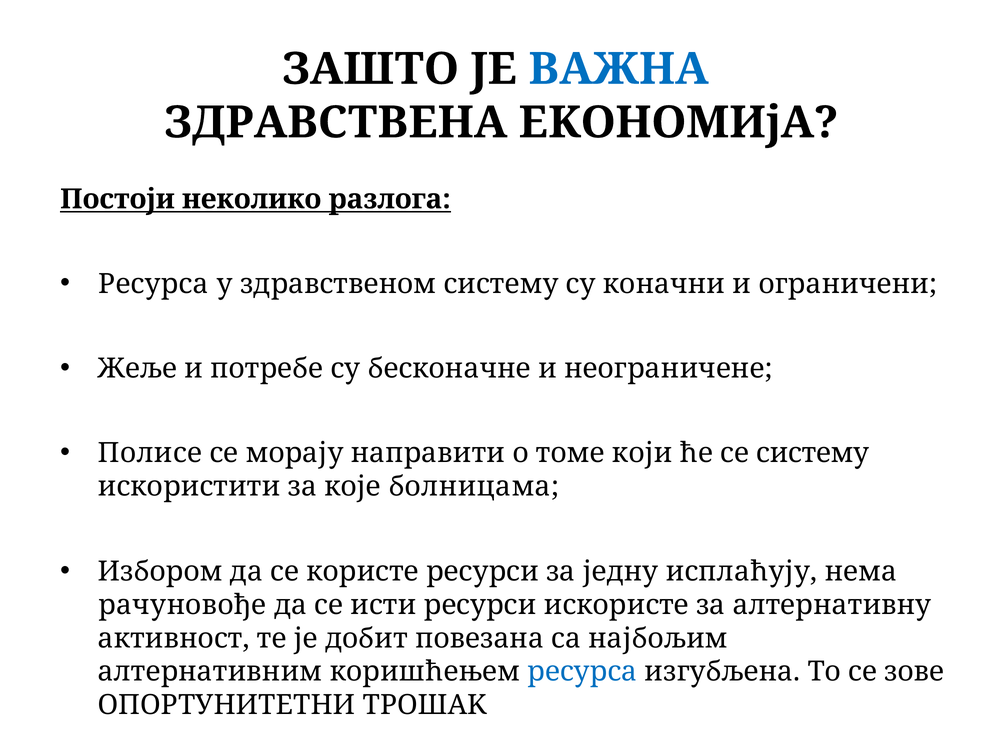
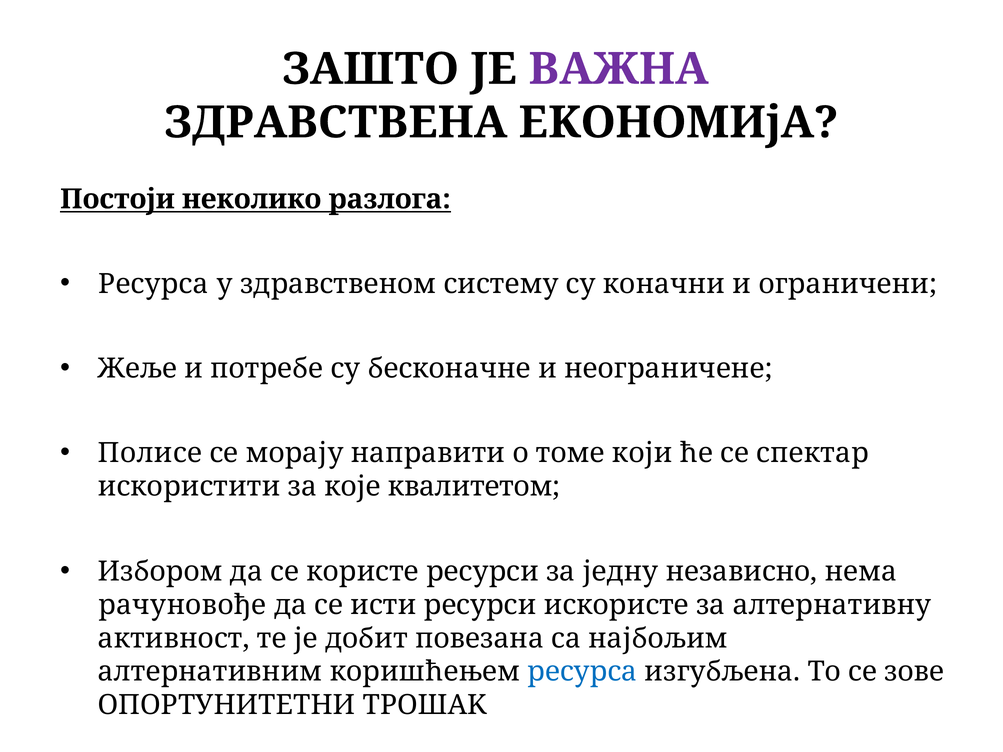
ВАЖНА colour: blue -> purple (619, 69)
се систему: систему -> спектар (813, 453)
болницама: болницама -> квалитетом (474, 487)
исплаћују: исплаћују -> независно (741, 572)
